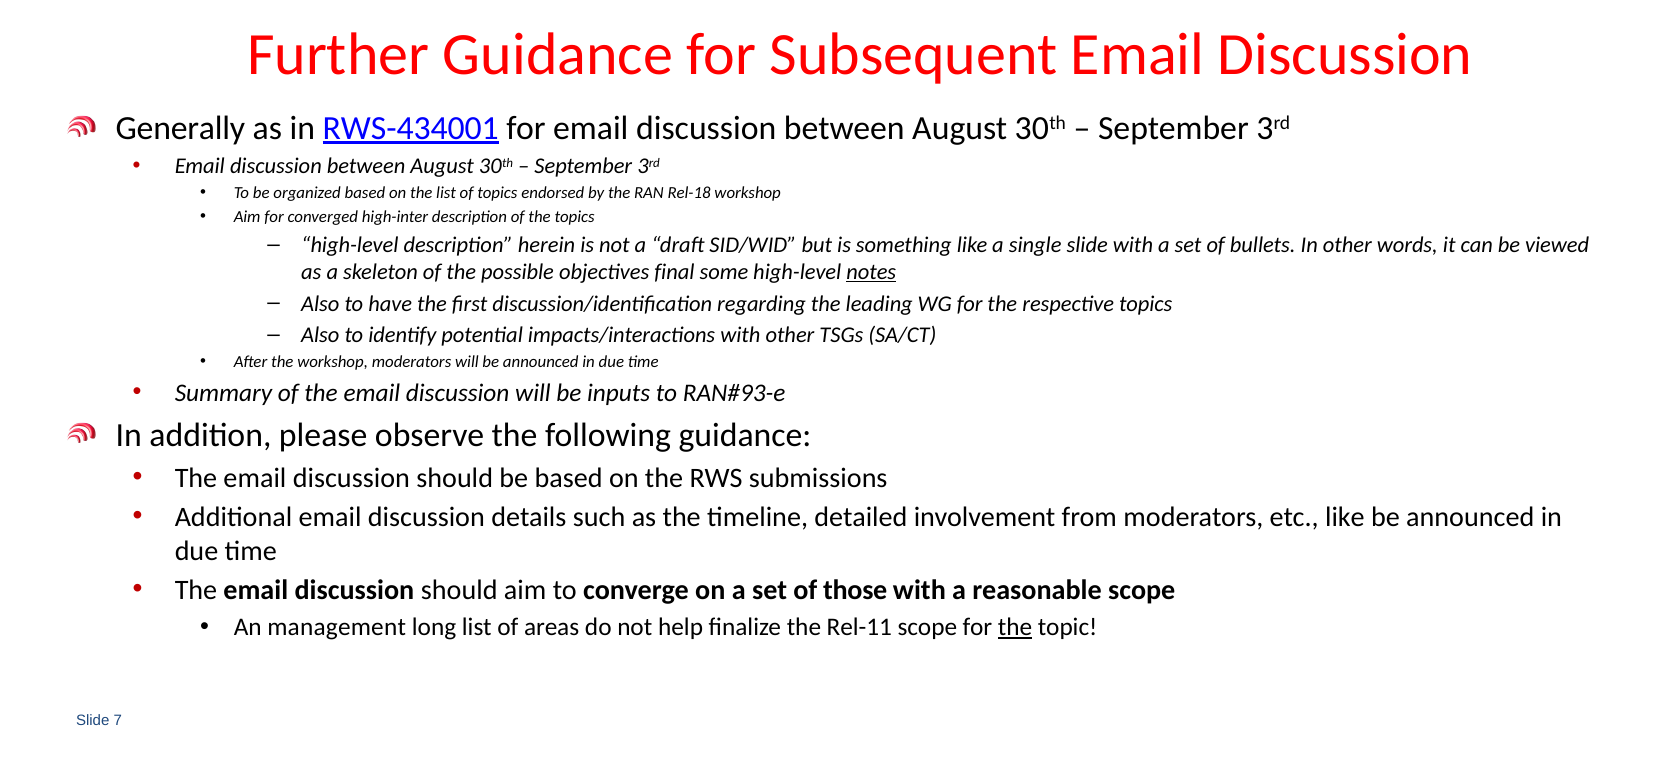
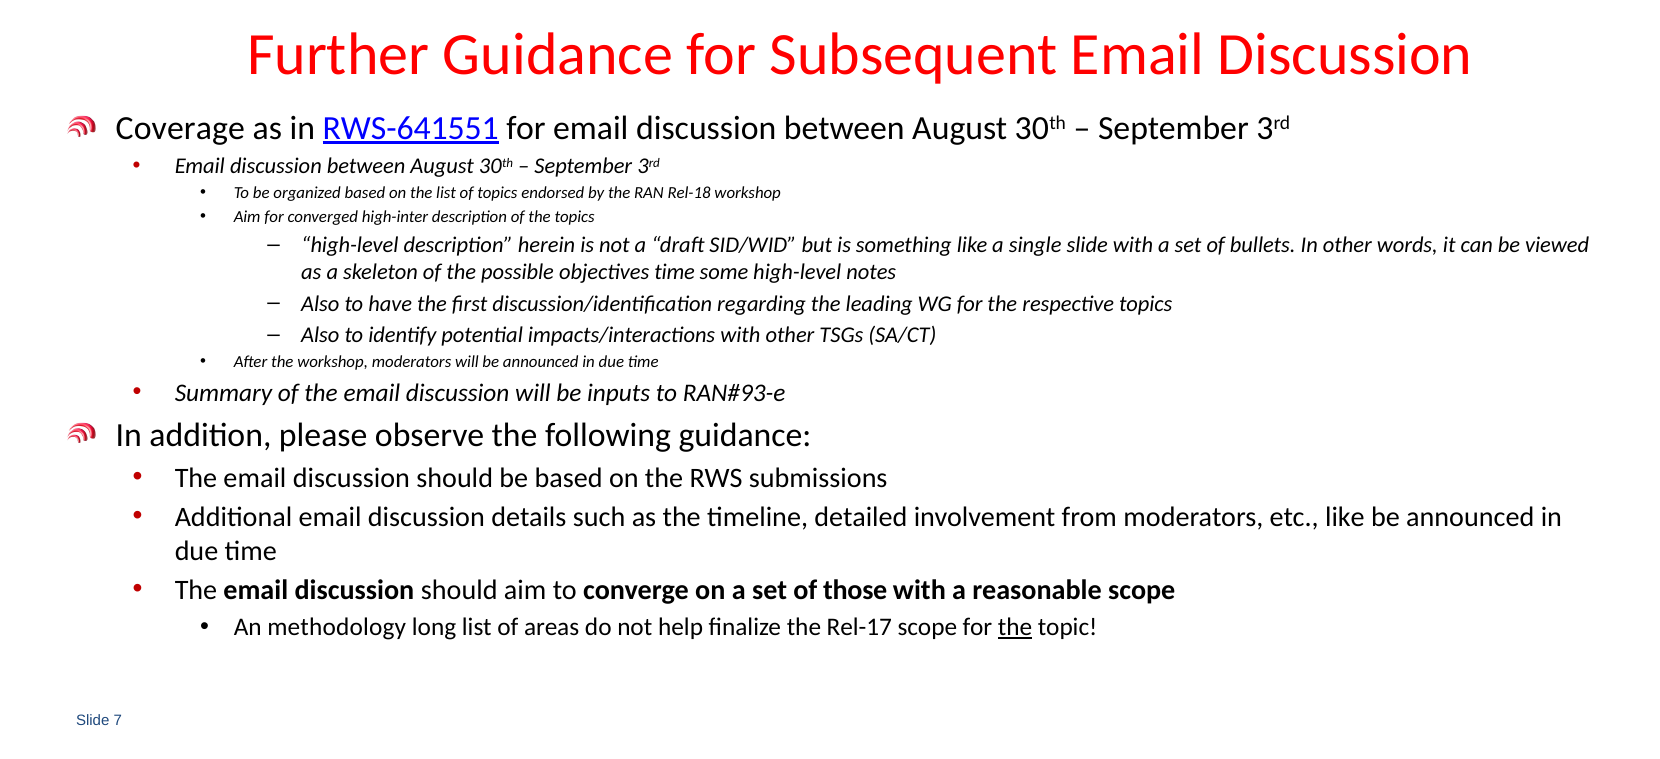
Generally: Generally -> Coverage (180, 128)
RWS-434001: RWS-434001 -> RWS-641551 (411, 128)
objectives final: final -> time (675, 272)
notes underline: present -> none (871, 272)
management: management -> methodology (337, 627)
Rel-11: Rel-11 -> Rel-17 (859, 627)
